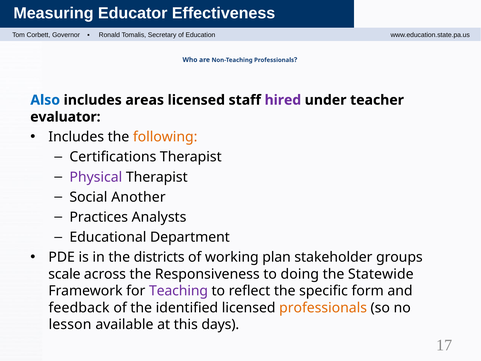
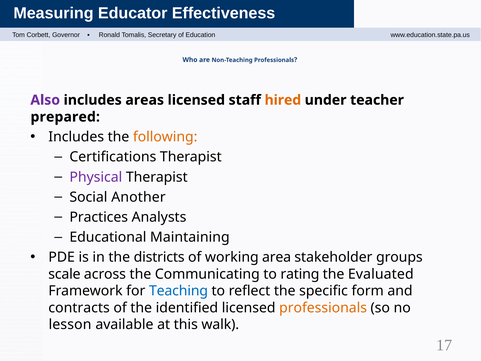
Also colour: blue -> purple (45, 100)
hired colour: purple -> orange (283, 100)
evaluator: evaluator -> prepared (65, 117)
Department: Department -> Maintaining (190, 237)
plan: plan -> area (277, 257)
Responsiveness: Responsiveness -> Communicating (207, 274)
doing: doing -> rating (300, 274)
Statewide: Statewide -> Evaluated (381, 274)
Teaching colour: purple -> blue (179, 291)
feedback: feedback -> contracts (79, 308)
days: days -> walk (220, 324)
